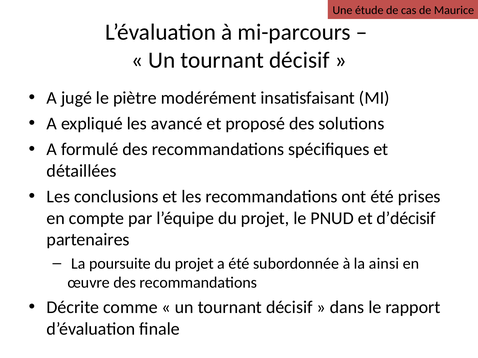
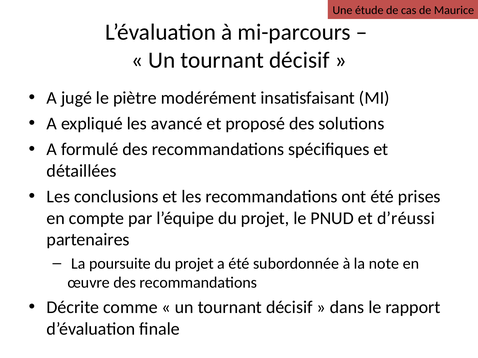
d’décisif: d’décisif -> d’réussi (406, 218)
ainsi: ainsi -> note (384, 264)
